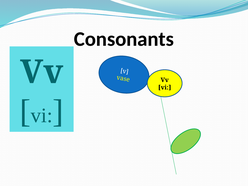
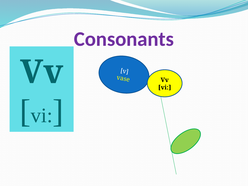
Consonants colour: black -> purple (124, 39)
